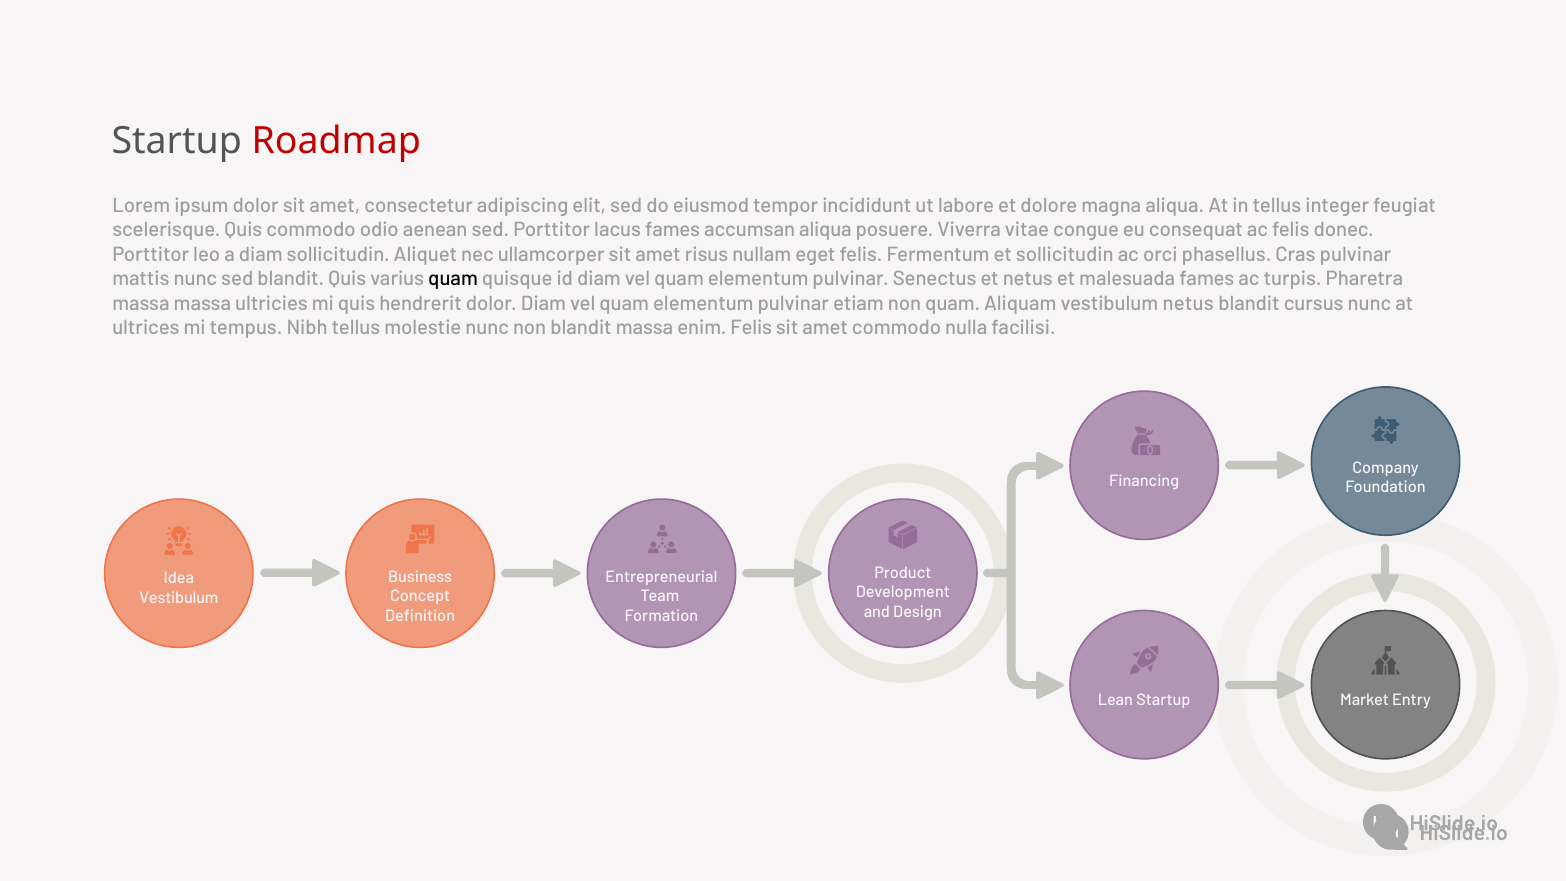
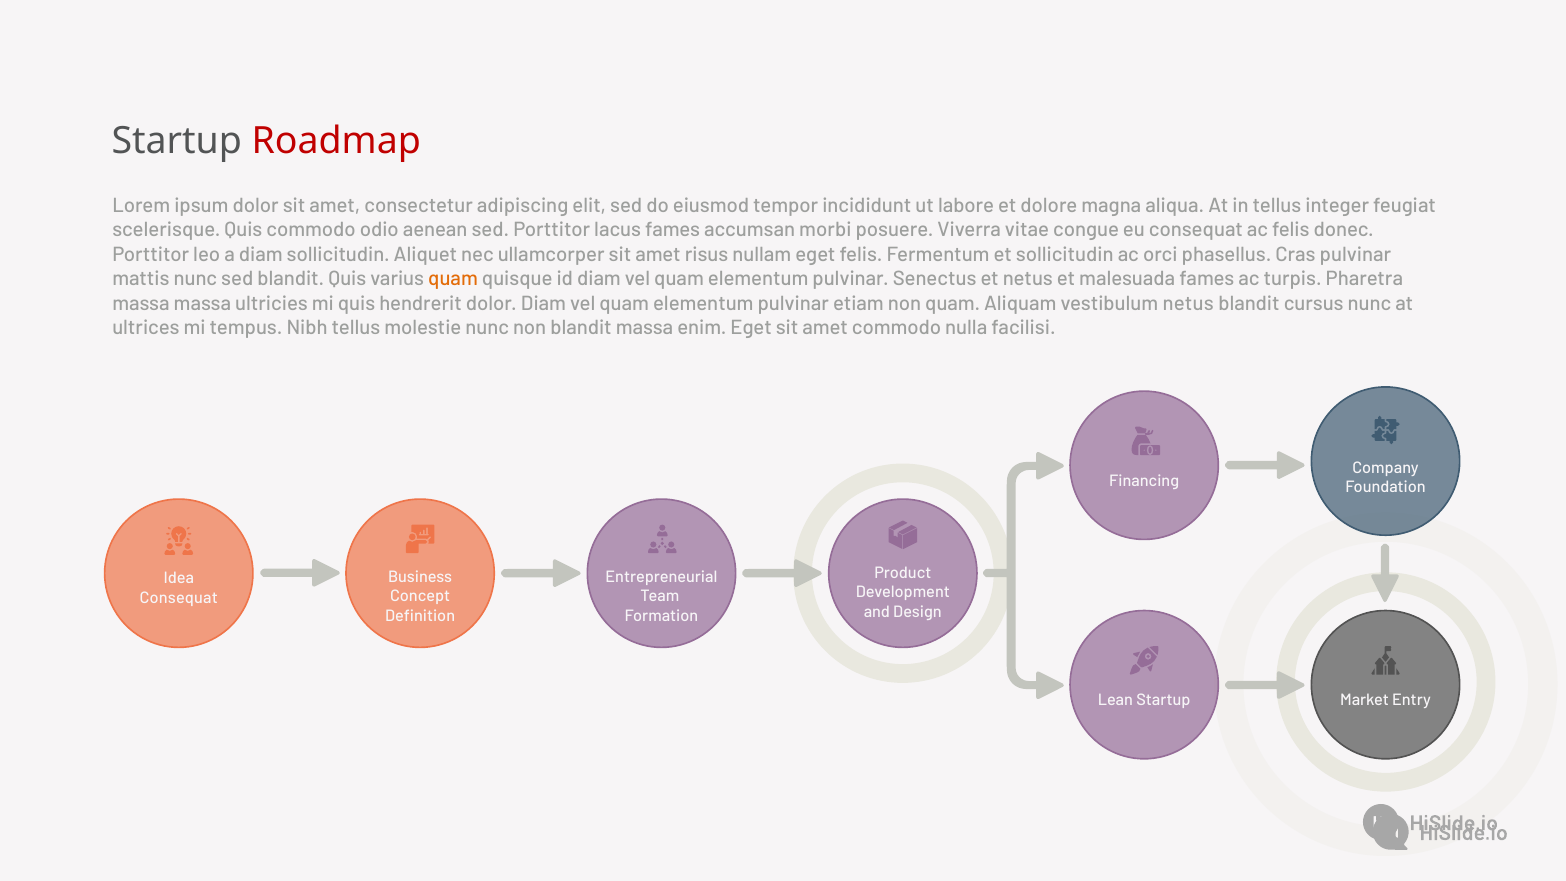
accumsan aliqua: aliqua -> morbi (825, 230)
quam colour: black -> orange (453, 279)
enim Felis: Felis -> Eget (751, 328)
Vestibulum: Vestibulum -> Consequat (179, 598)
